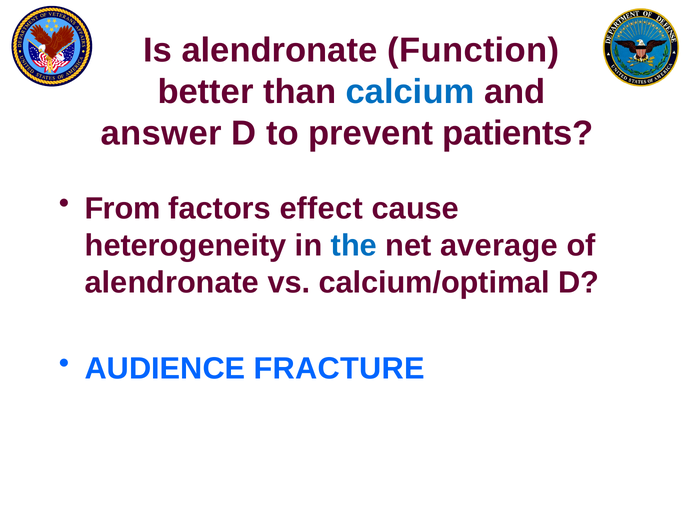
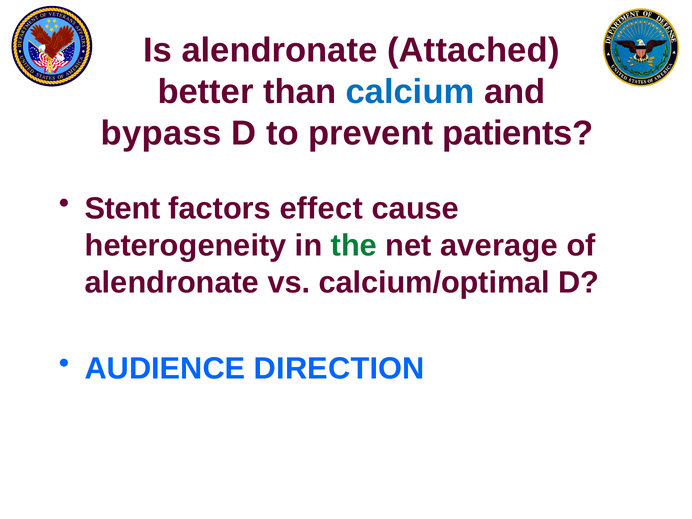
Function: Function -> Attached (473, 50)
answer: answer -> bypass (161, 133)
From: From -> Stent (122, 209)
the colour: blue -> green (354, 246)
FRACTURE: FRACTURE -> DIRECTION (339, 369)
